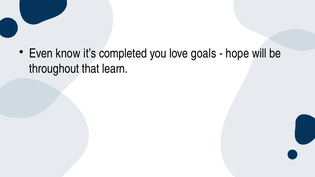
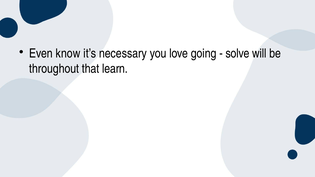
completed: completed -> necessary (123, 54)
goals: goals -> going (204, 54)
hope: hope -> solve (237, 54)
